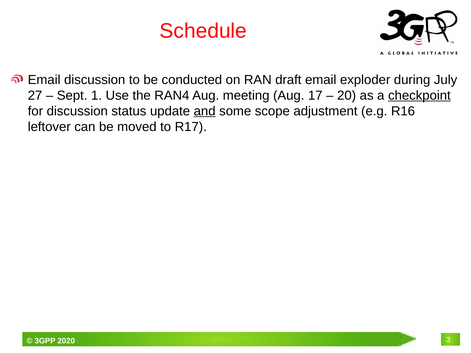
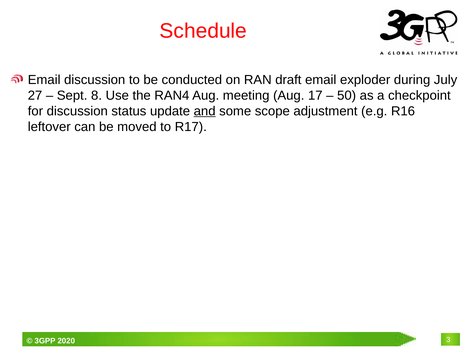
1: 1 -> 8 (97, 95)
20: 20 -> 50 (347, 95)
checkpoint underline: present -> none (419, 95)
